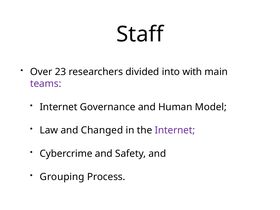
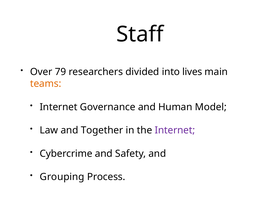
23: 23 -> 79 (61, 72)
with: with -> lives (192, 72)
teams colour: purple -> orange (46, 84)
Changed: Changed -> Together (102, 130)
